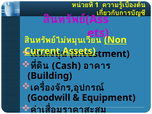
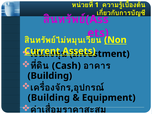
Goodwill: Goodwill -> Building (49, 98)
